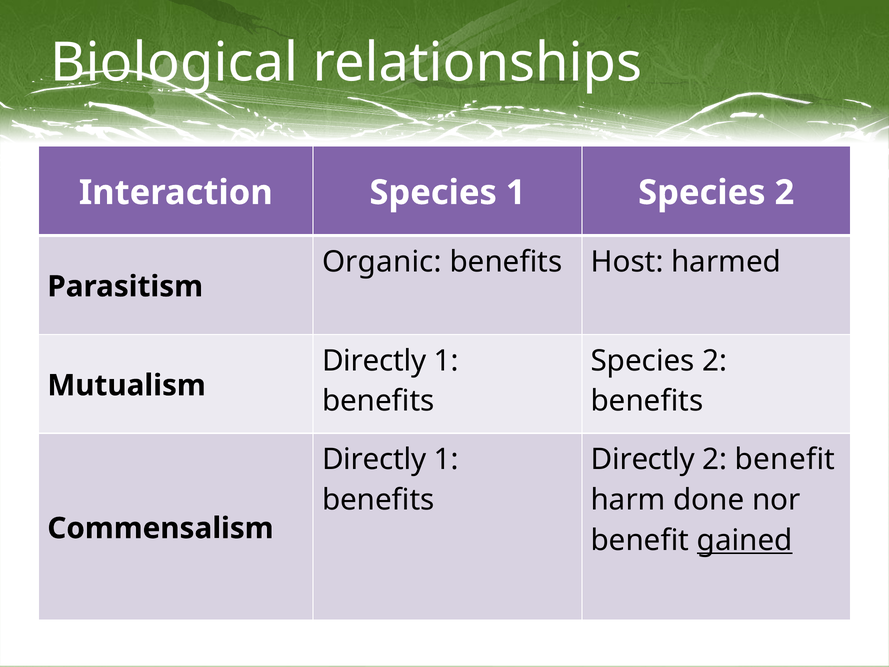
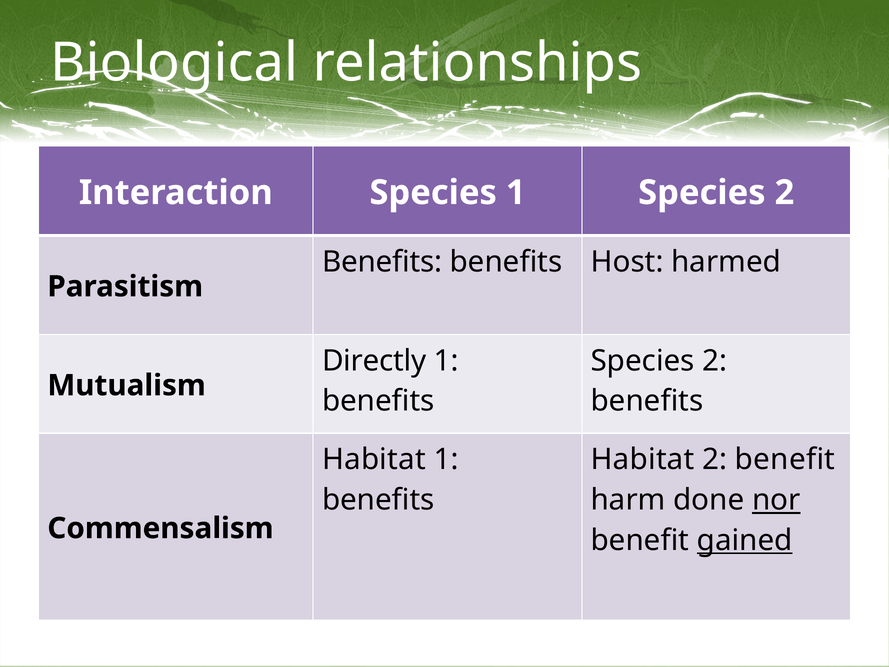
Organic: Organic -> Benefits (382, 262)
Directly: Directly -> Habitat (374, 459)
Directly: Directly -> Habitat (643, 459)
nor underline: none -> present (776, 500)
